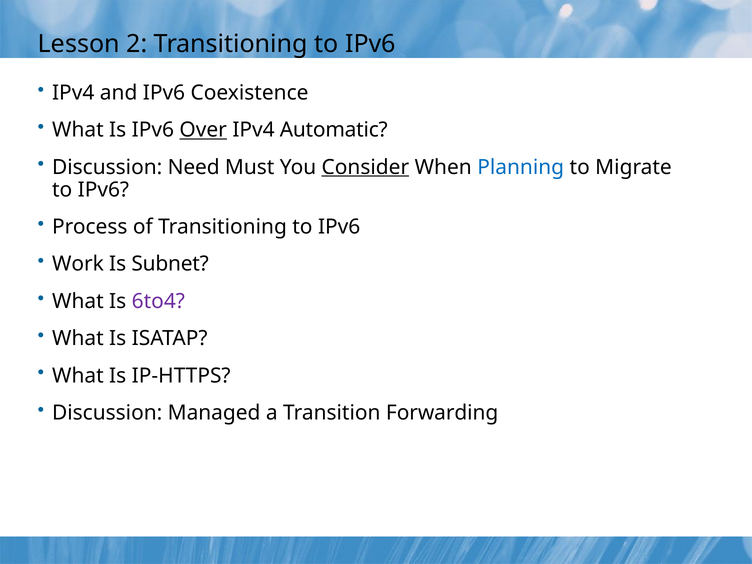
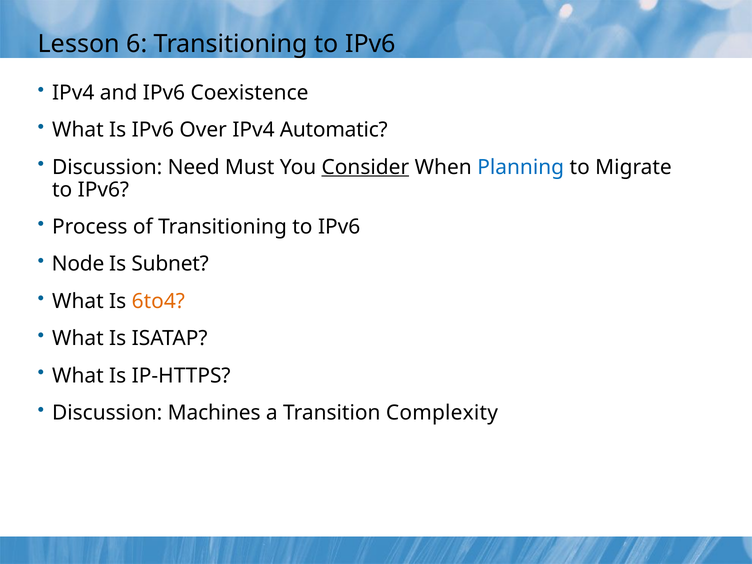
2: 2 -> 6 (137, 44)
Over underline: present -> none (203, 130)
Work: Work -> Node (78, 264)
6to4 colour: purple -> orange (158, 301)
Managed: Managed -> Machines (214, 413)
Forwarding: Forwarding -> Complexity (442, 413)
